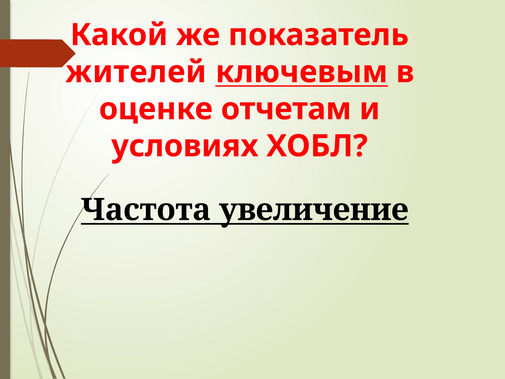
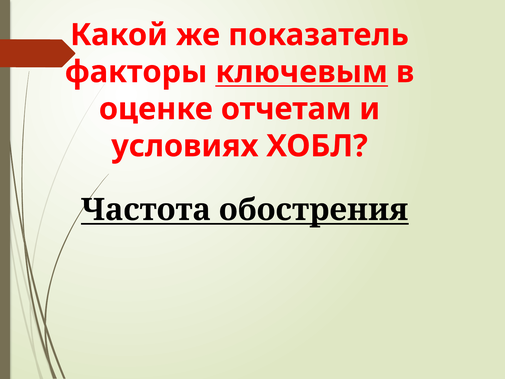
жителей: жителей -> факторы (136, 72)
увеличение: увеличение -> обострения (314, 210)
